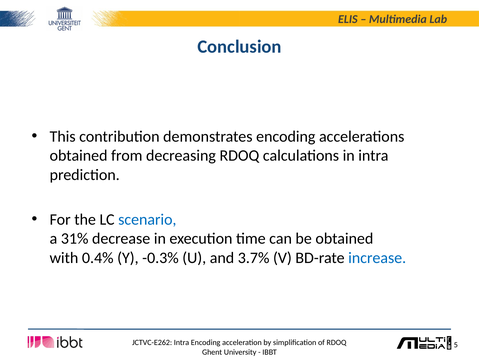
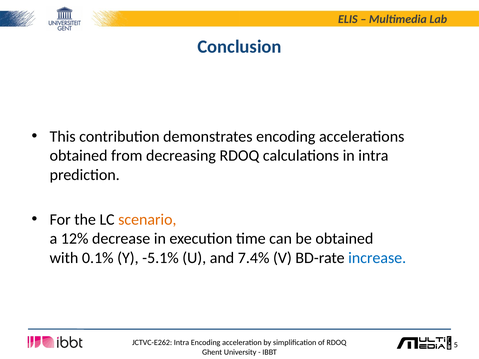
scenario colour: blue -> orange (147, 220)
31%: 31% -> 12% (75, 239)
0.4%: 0.4% -> 0.1% (98, 258)
-0.3%: -0.3% -> -5.1% (160, 258)
3.7%: 3.7% -> 7.4% (254, 258)
